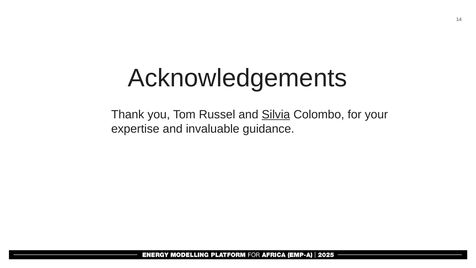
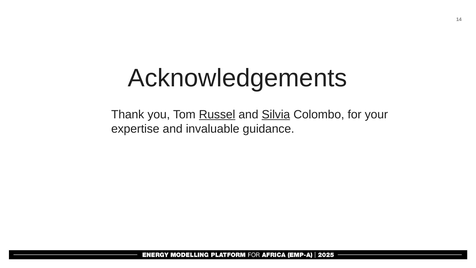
Russel underline: none -> present (217, 114)
